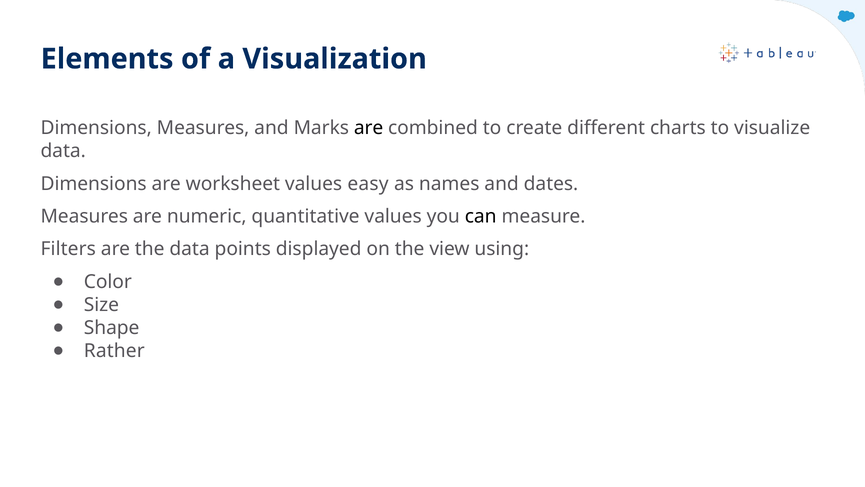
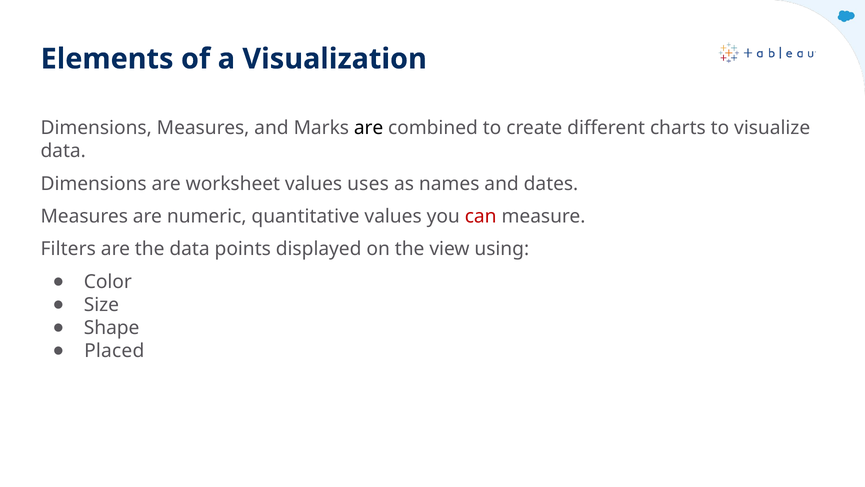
easy: easy -> uses (368, 184)
can colour: black -> red (481, 216)
Rather: Rather -> Placed (114, 351)
